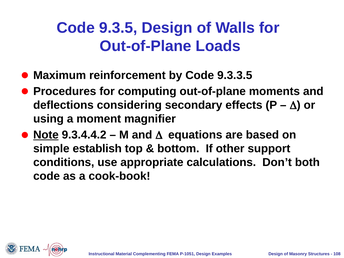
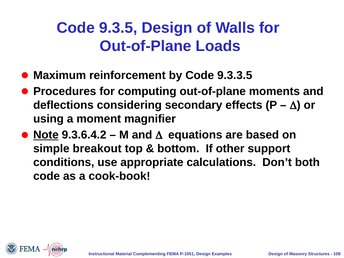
9.3.4.4.2: 9.3.4.4.2 -> 9.3.6.4.2 (84, 135)
establish: establish -> breakout (97, 149)
